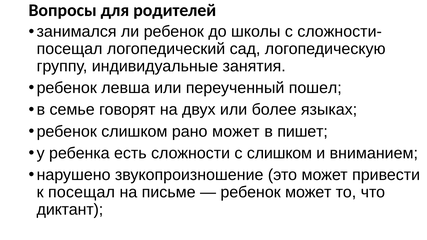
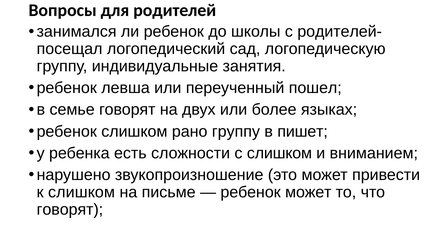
сложности-: сложности- -> родителей- (340, 32)
рано может: может -> группу (236, 132)
к посещал: посещал -> слишком (82, 192)
диктант: диктант -> говорят (70, 210)
